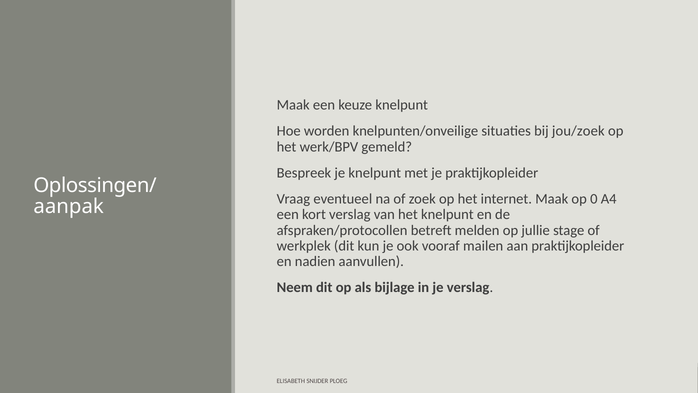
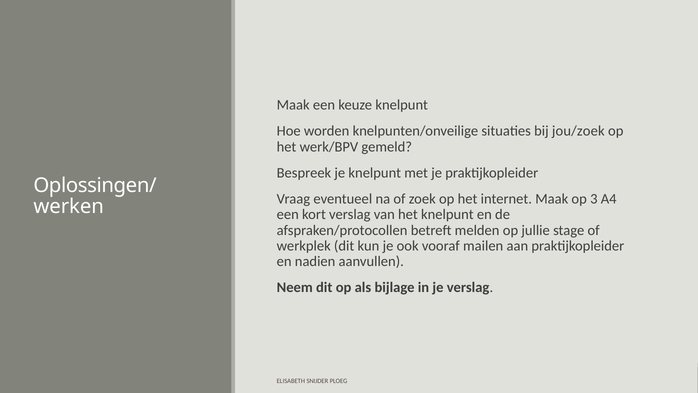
0: 0 -> 3 (594, 199)
aanpak: aanpak -> werken (69, 206)
